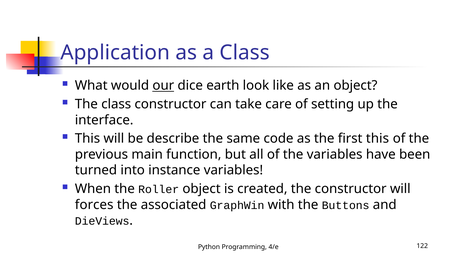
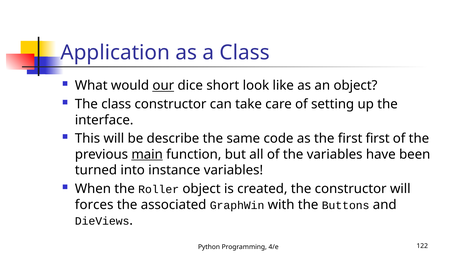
earth: earth -> short (223, 86)
first this: this -> first (378, 139)
main underline: none -> present (147, 155)
